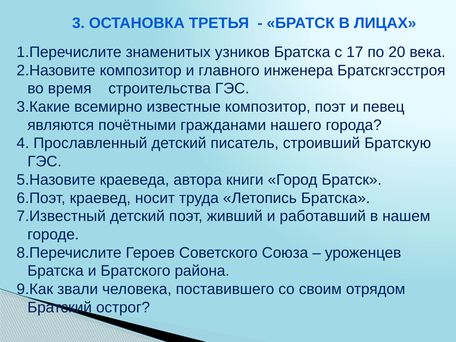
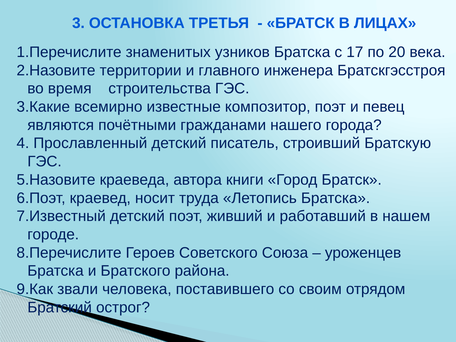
композитор: композитор -> территории (141, 70)
